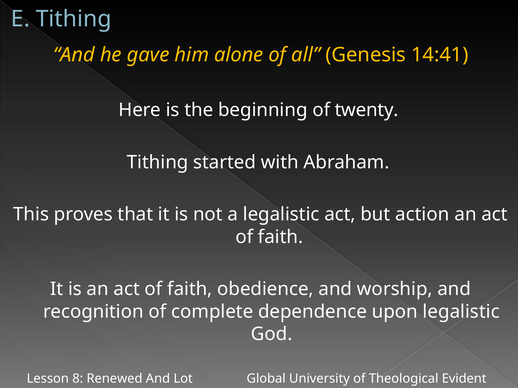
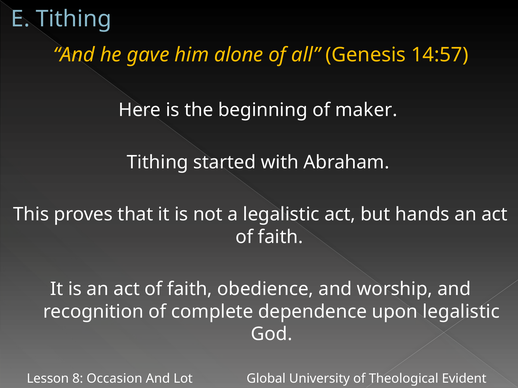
14:41: 14:41 -> 14:57 (440, 55)
twenty: twenty -> maker (366, 110)
action: action -> hands (422, 215)
Renewed: Renewed -> Occasion (114, 379)
